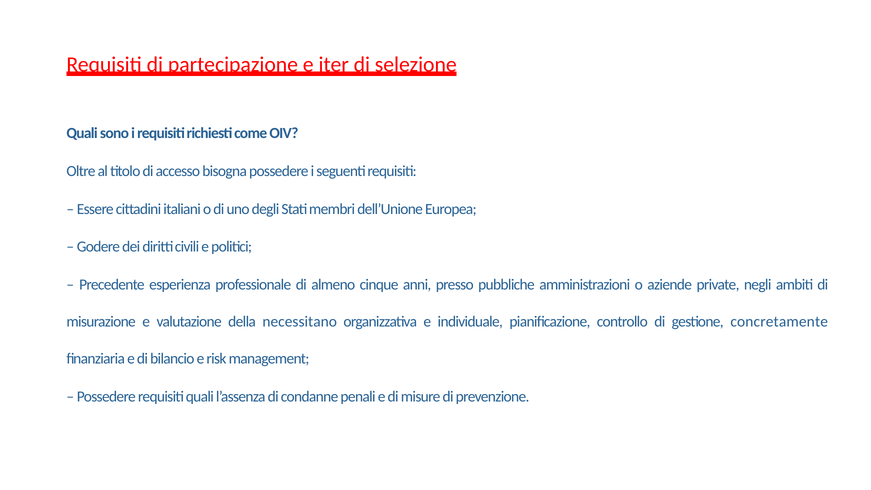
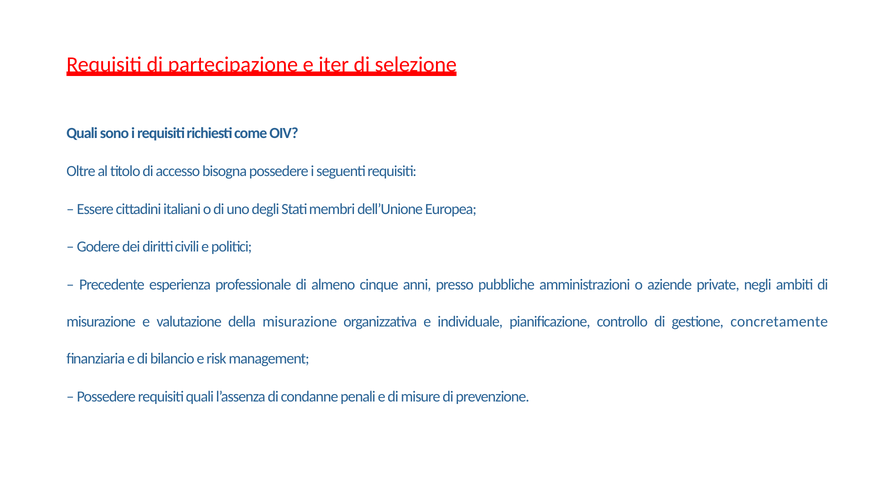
della necessitano: necessitano -> misurazione (300, 322)
